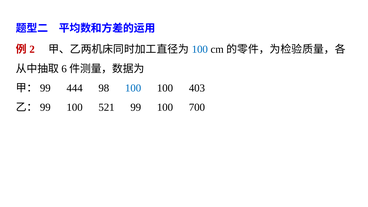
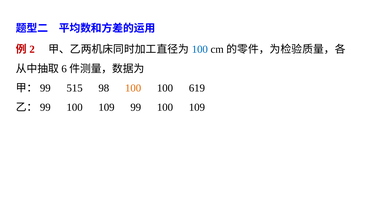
444: 444 -> 515 (75, 88)
100 colour: blue -> orange (133, 88)
403: 403 -> 619 (197, 88)
521: 521 -> 109 (107, 107)
700: 700 -> 109 (197, 107)
